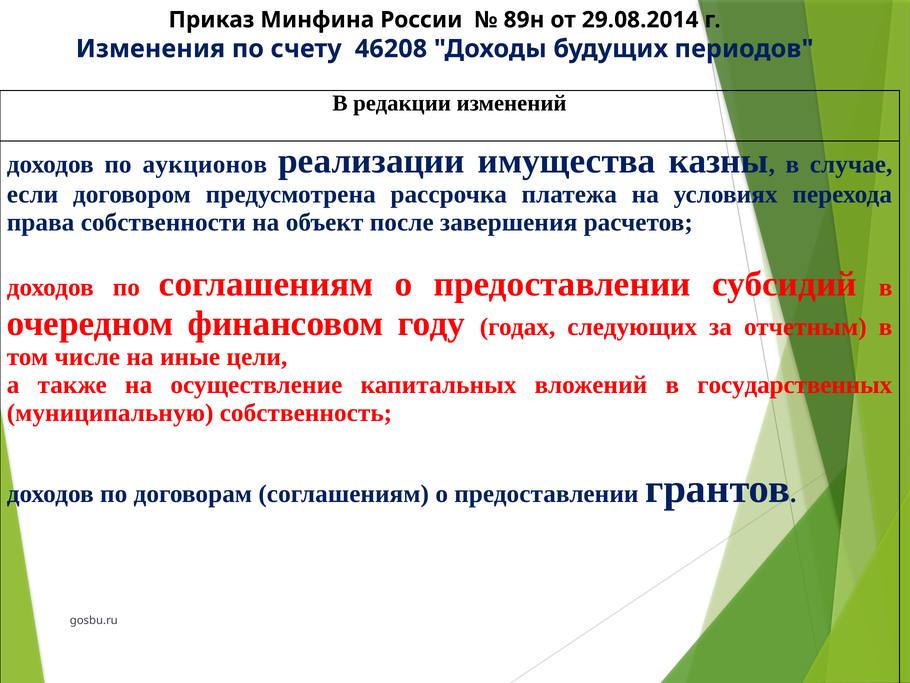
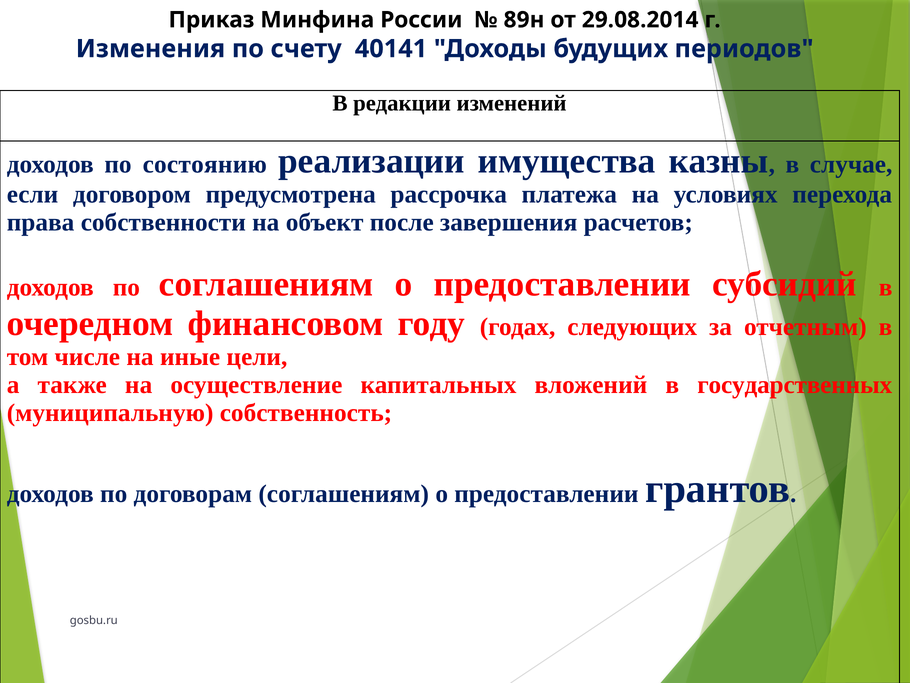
46208: 46208 -> 40141 (391, 49)
аукционов: аукционов -> состоянию (205, 164)
